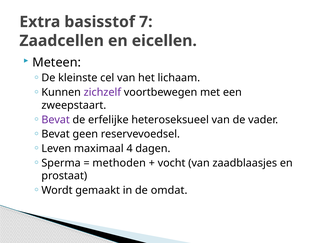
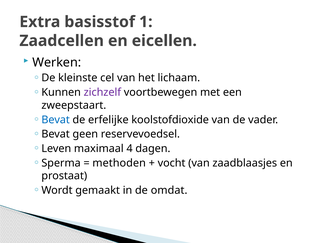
7: 7 -> 1 (146, 22)
Meteen: Meteen -> Werken (57, 63)
Bevat colour: purple -> blue (56, 120)
heteroseksueel: heteroseksueel -> koolstofdioxide (170, 120)
